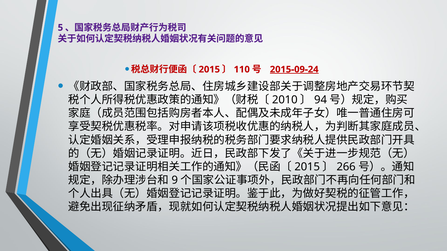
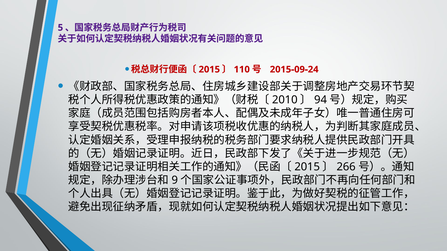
2015-09-24 underline: present -> none (294, 70)
